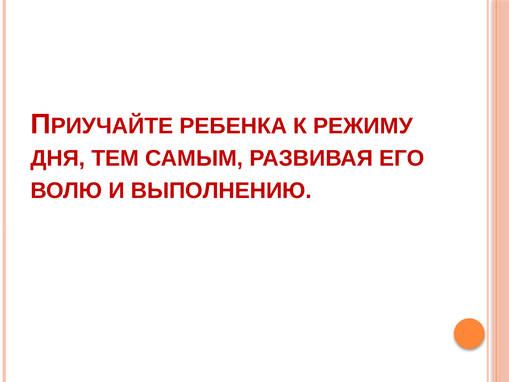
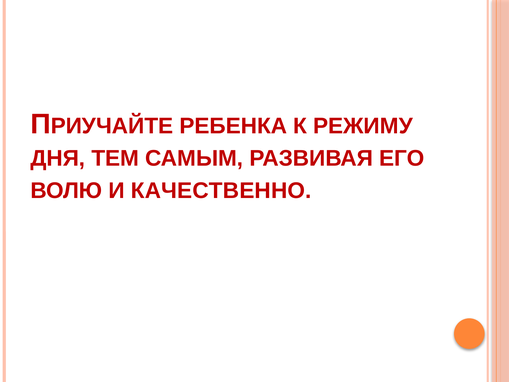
ВЫПОЛНЕНИЮ: ВЫПОЛНЕНИЮ -> КАЧЕСТВЕННО (221, 190)
